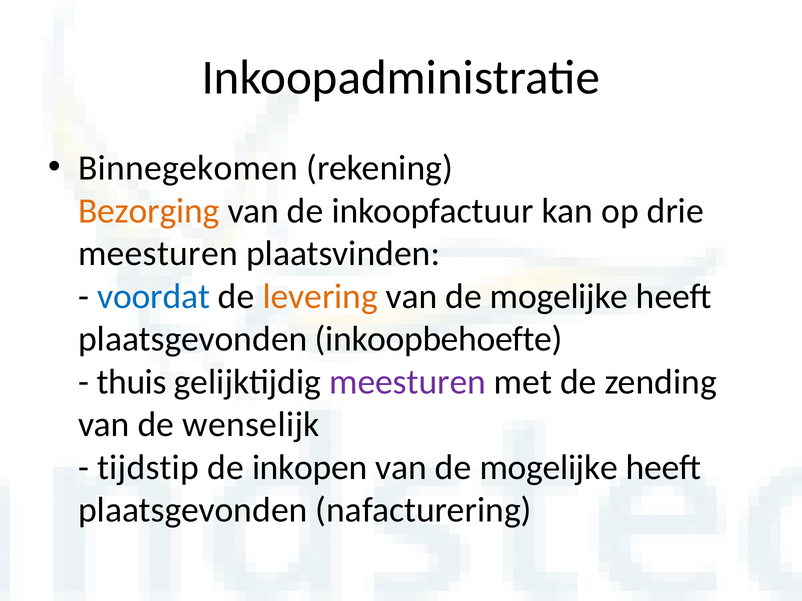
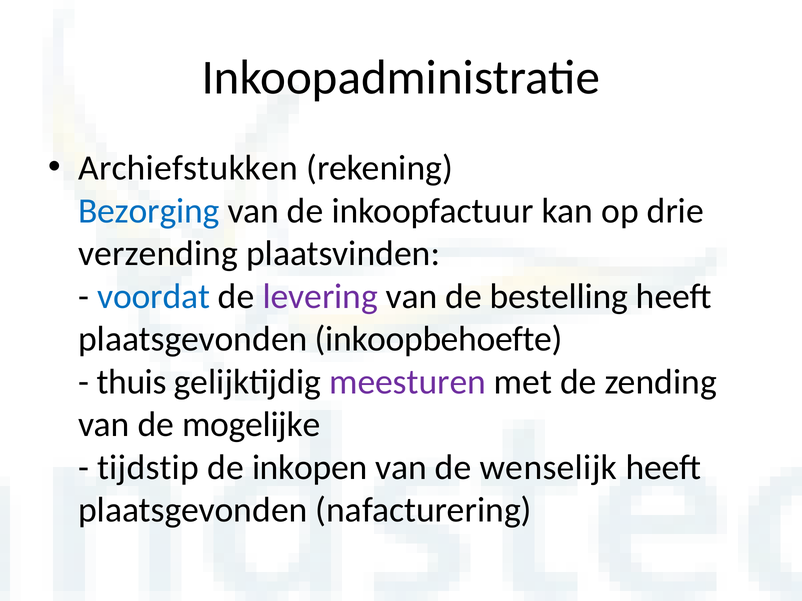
Binnegekomen: Binnegekomen -> Archiefstukken (188, 168)
Bezorging colour: orange -> blue (149, 211)
meesturen: meesturen -> verzending (158, 254)
levering colour: orange -> purple (320, 297)
mogelijke: mogelijke -> bestelling (559, 297)
wenselijk: wenselijk -> mogelijke (251, 425)
mogelijke: mogelijke -> wenselijk (548, 468)
